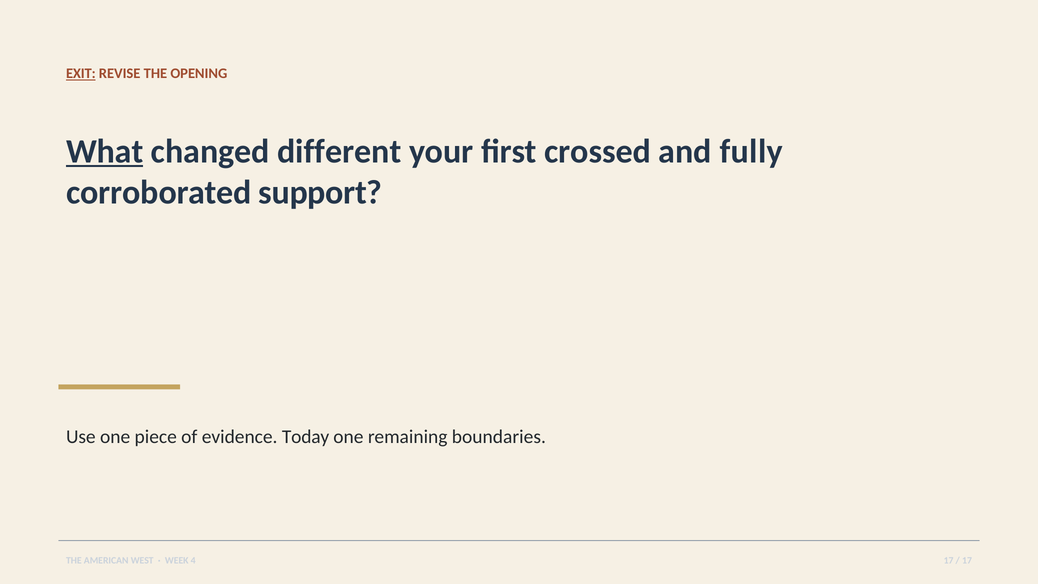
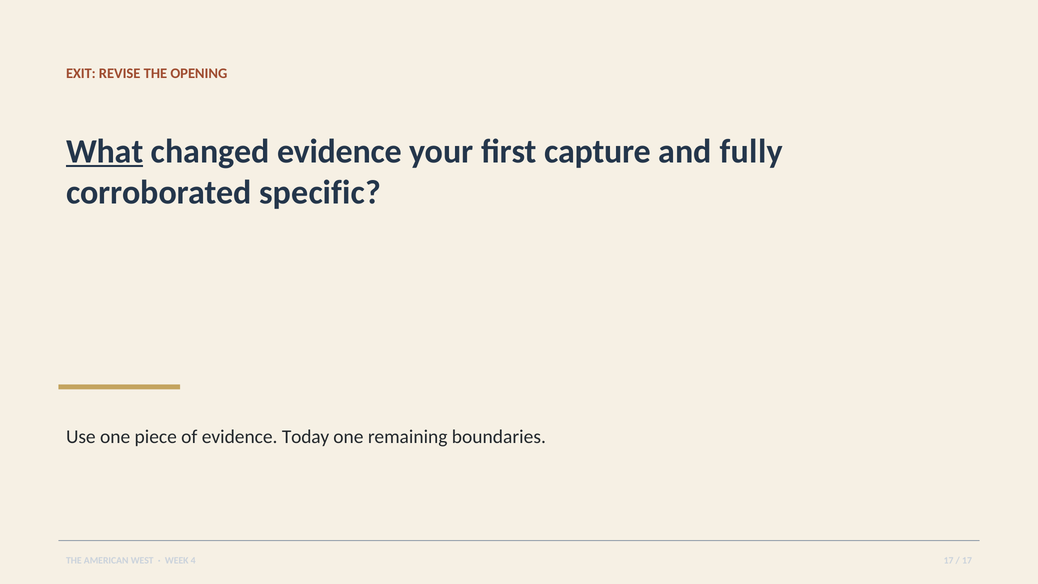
EXIT underline: present -> none (81, 74)
changed different: different -> evidence (339, 152)
crossed: crossed -> capture (598, 152)
support: support -> specific (320, 192)
